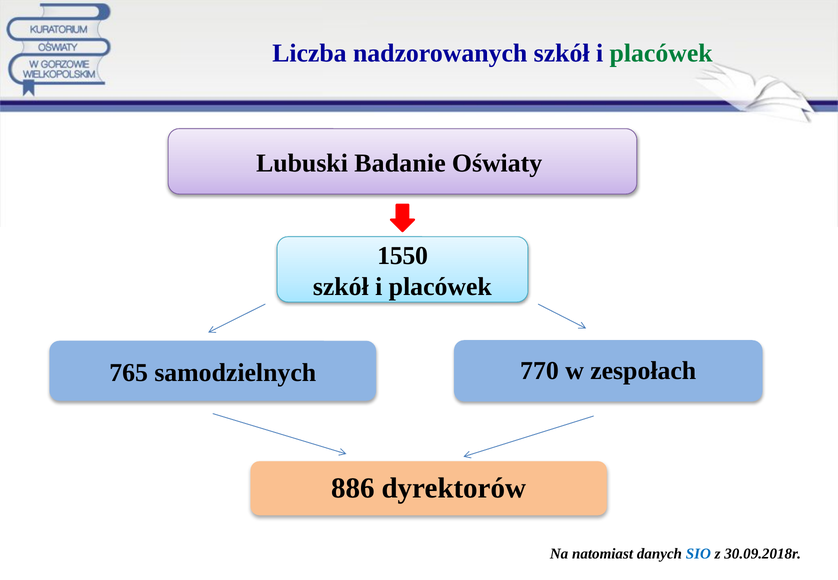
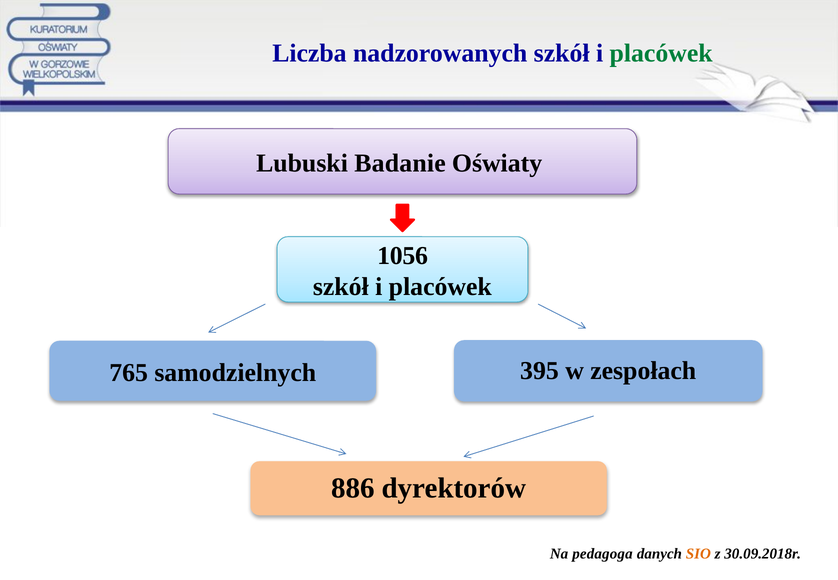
1550: 1550 -> 1056 (403, 256)
770: 770 -> 395 (539, 371)
natomiast: natomiast -> pedagoga (602, 554)
SIO colour: blue -> orange (698, 554)
